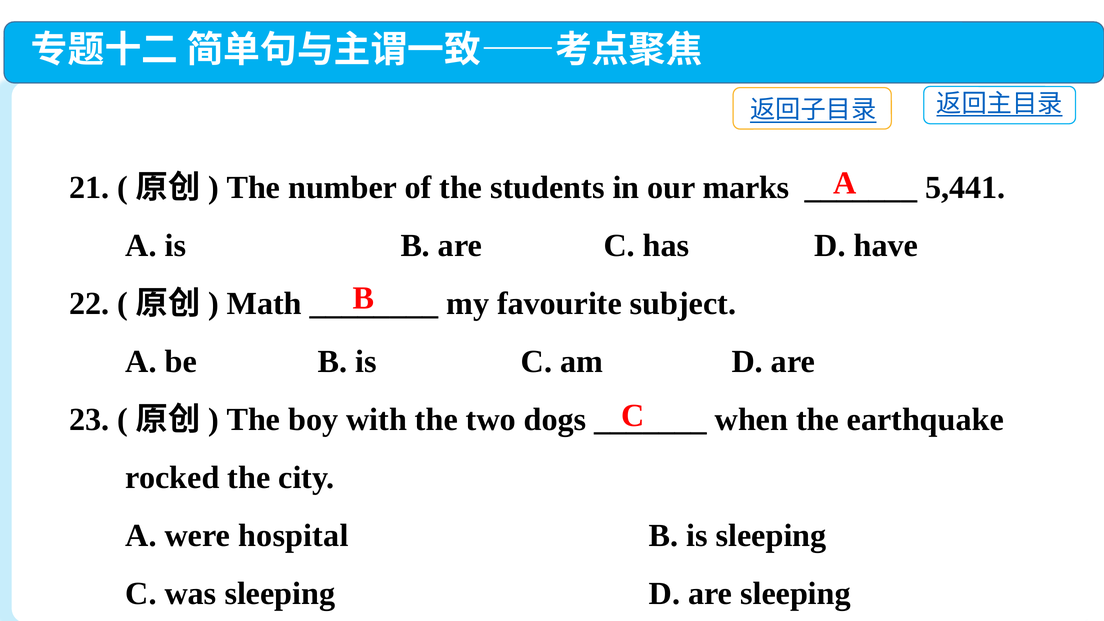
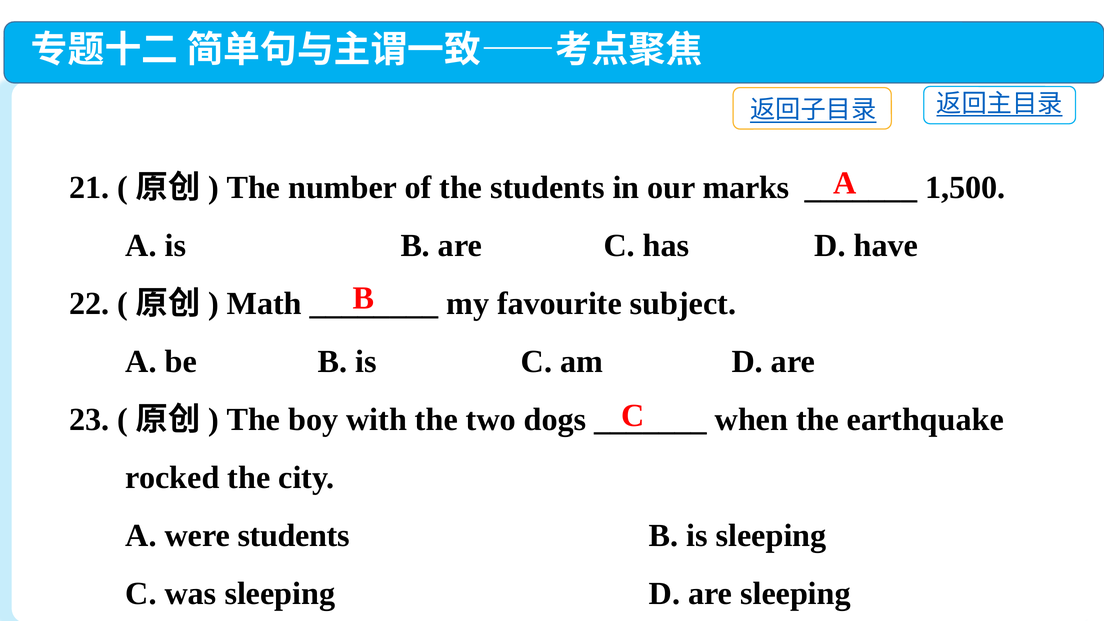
5,441: 5,441 -> 1,500 (965, 188)
were hospital: hospital -> students (294, 536)
